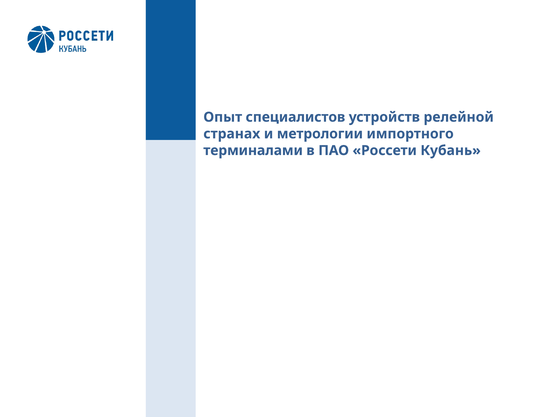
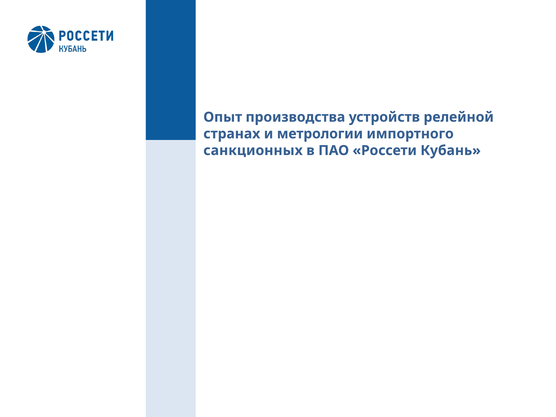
специалистов: специалистов -> производства (295, 117)
терминалами: терминалами -> санкционных (253, 150)
